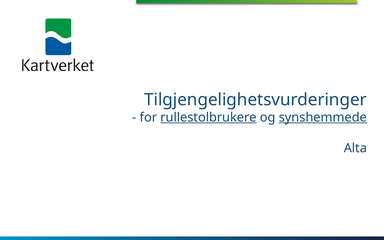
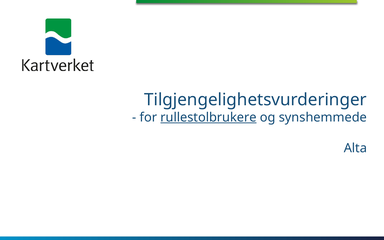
synshemmede underline: present -> none (323, 117)
